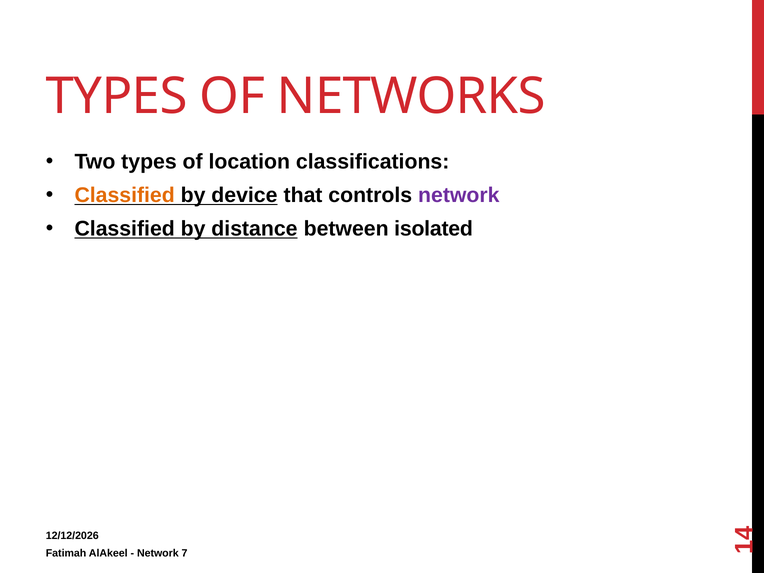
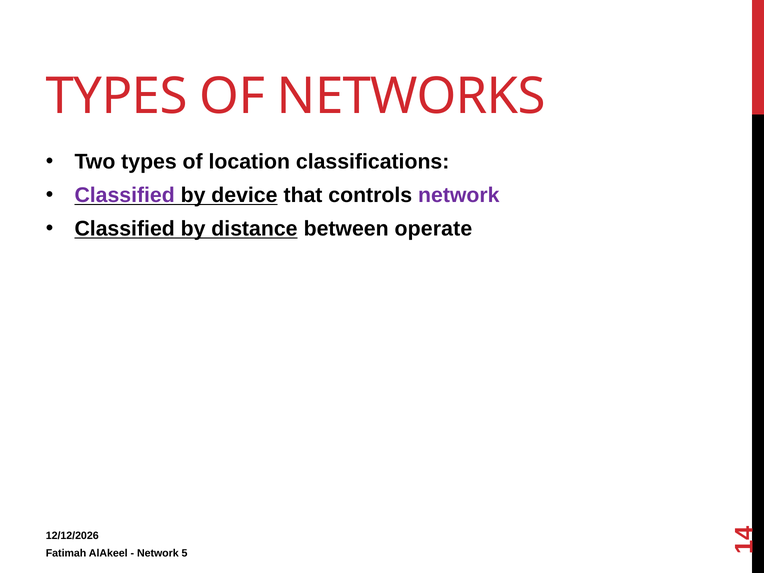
Classified colour: orange -> purple (125, 195)
isolated: isolated -> operate (433, 229)
7: 7 -> 5 (185, 553)
